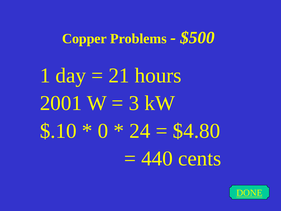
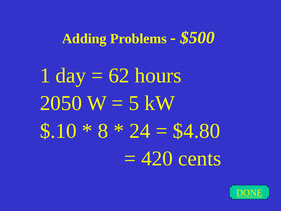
Copper: Copper -> Adding (84, 39)
21: 21 -> 62 (119, 75)
2001: 2001 -> 2050 (61, 103)
3: 3 -> 5 (134, 103)
0: 0 -> 8 (103, 131)
440: 440 -> 420 (157, 158)
